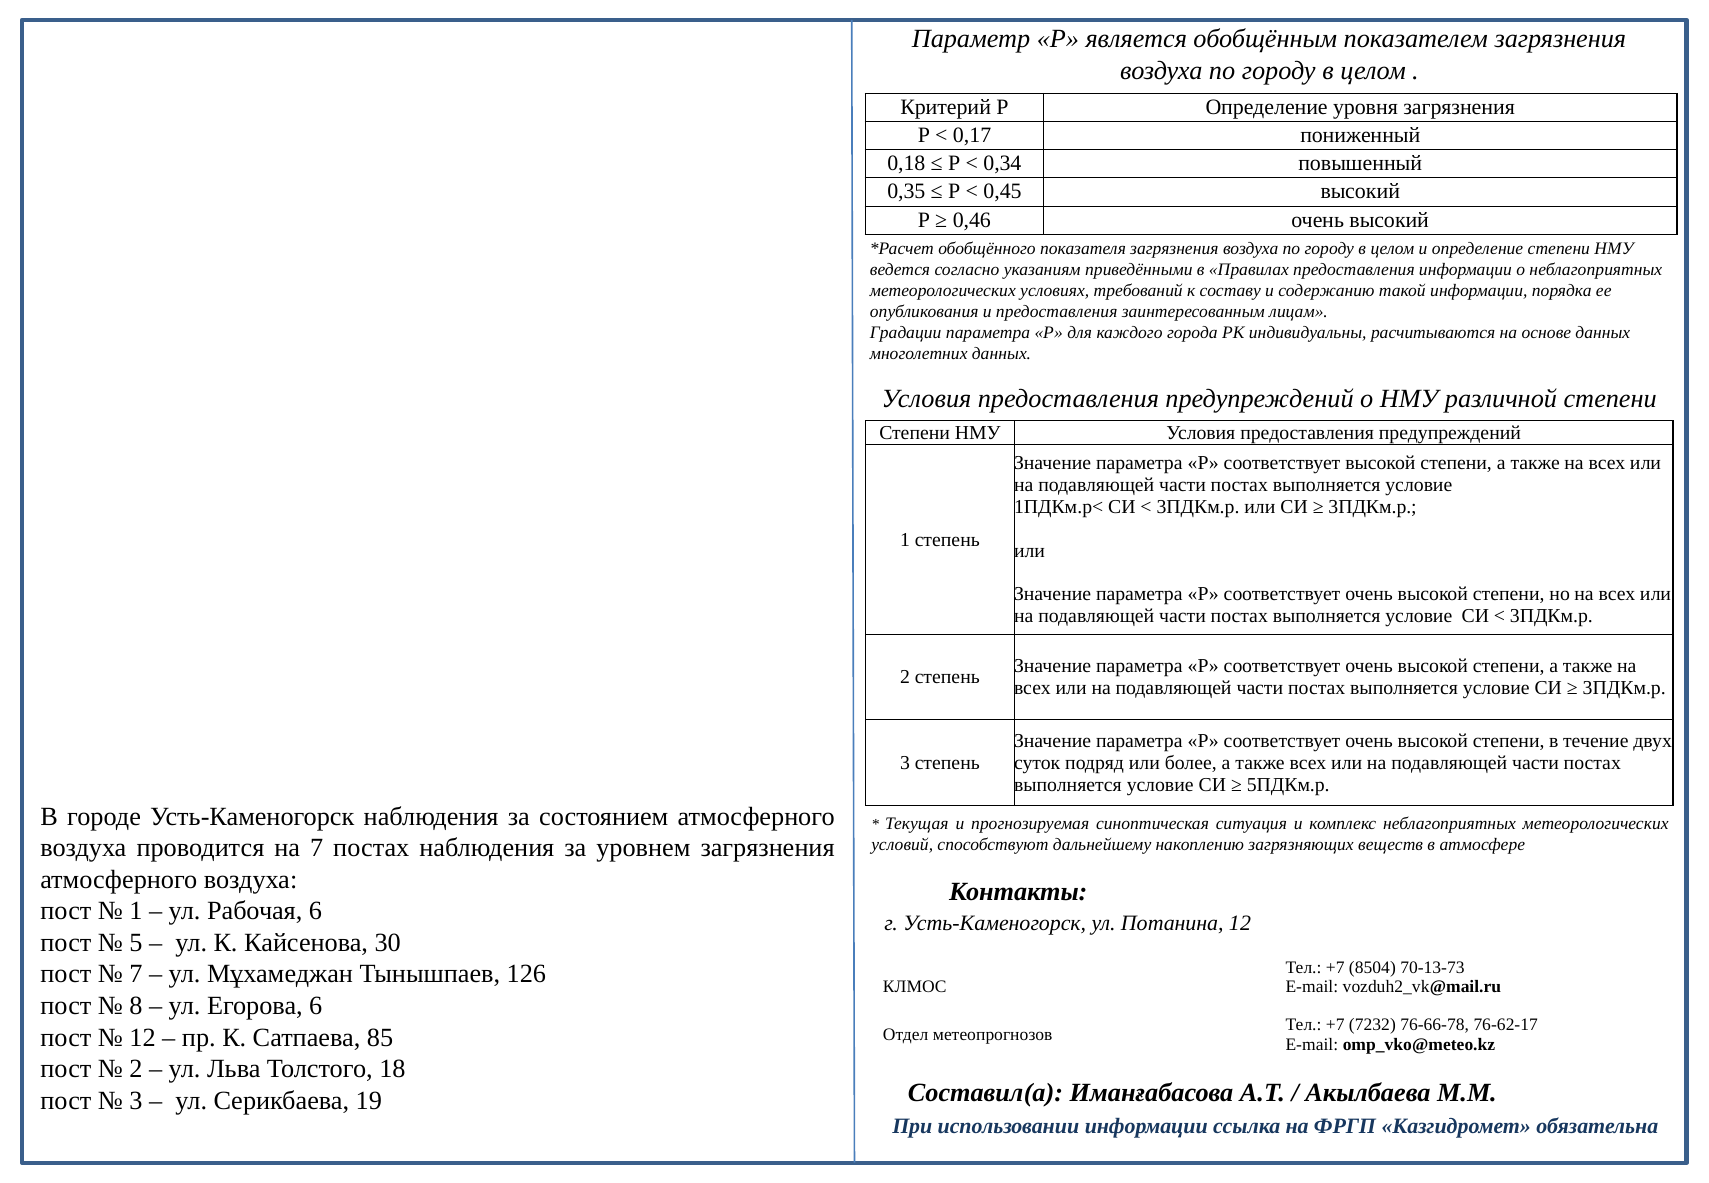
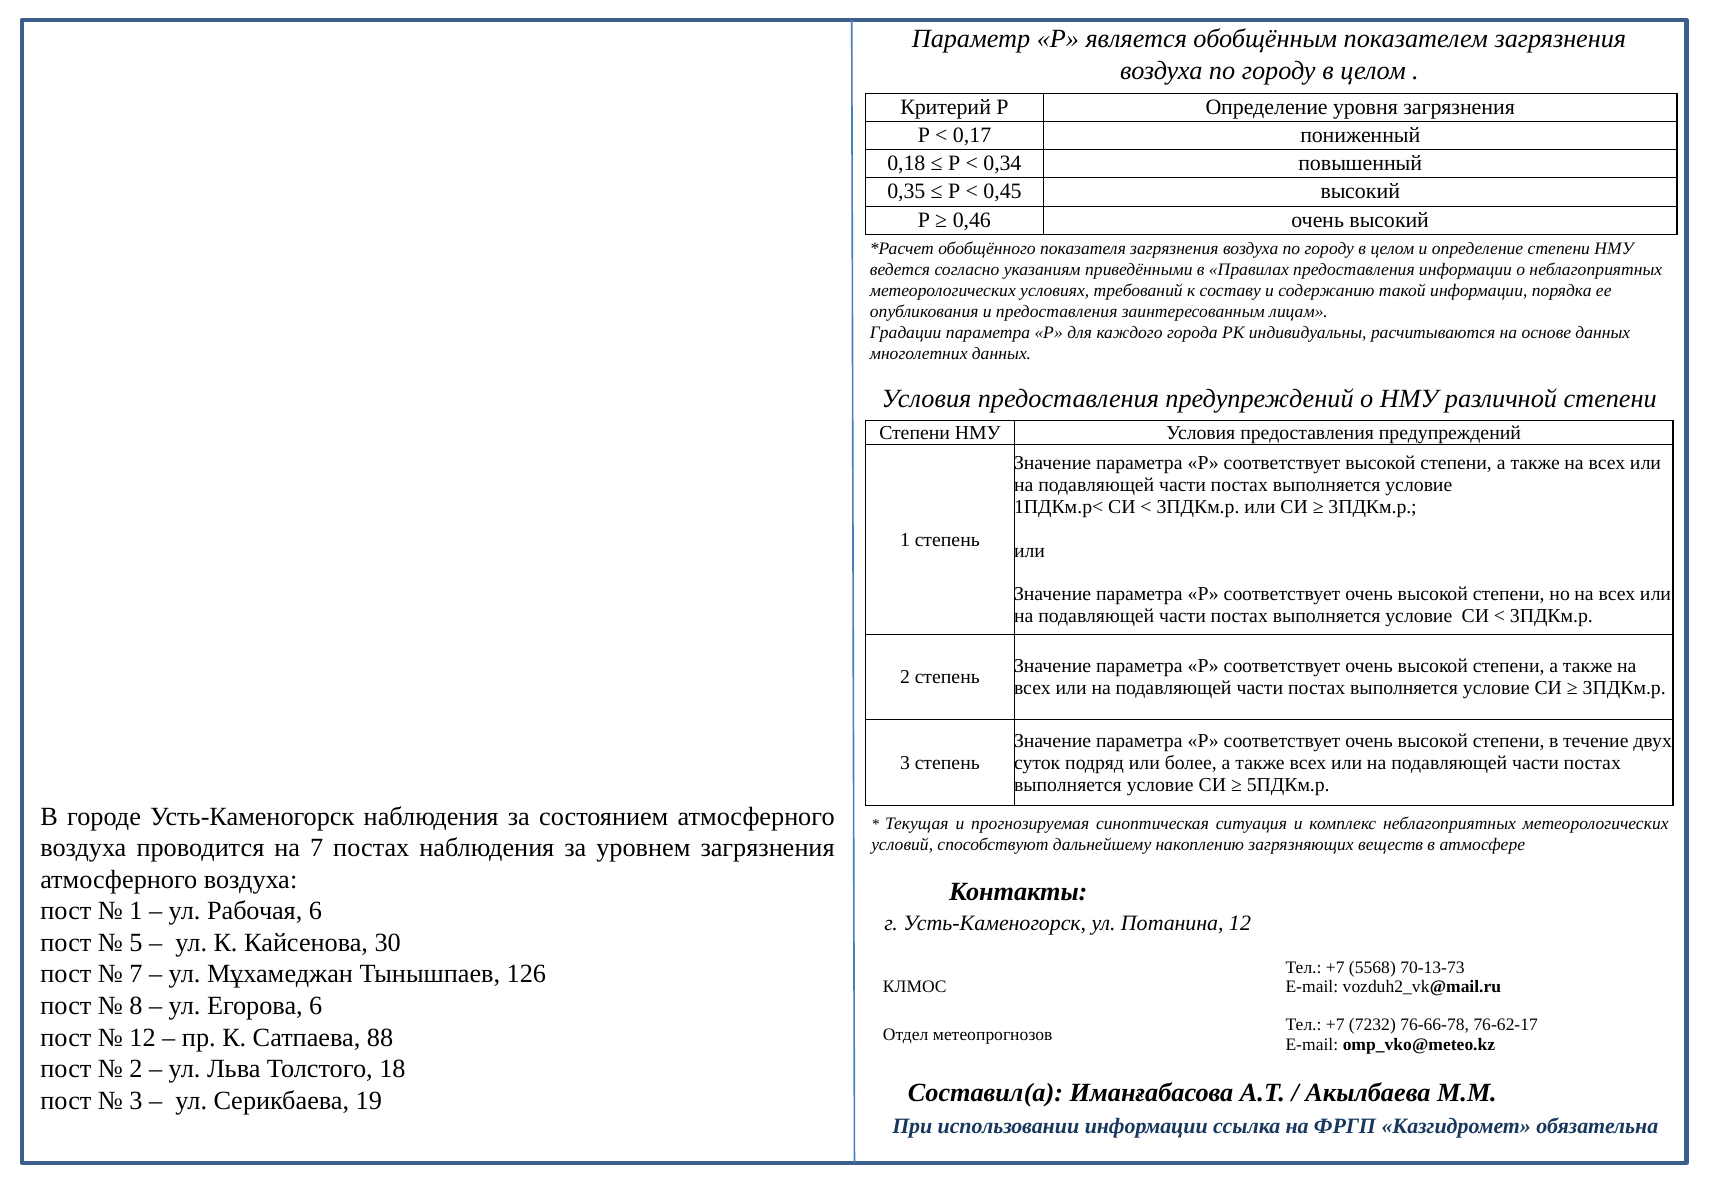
8504: 8504 -> 5568 (1372, 967)
85: 85 -> 88 (380, 1038)
